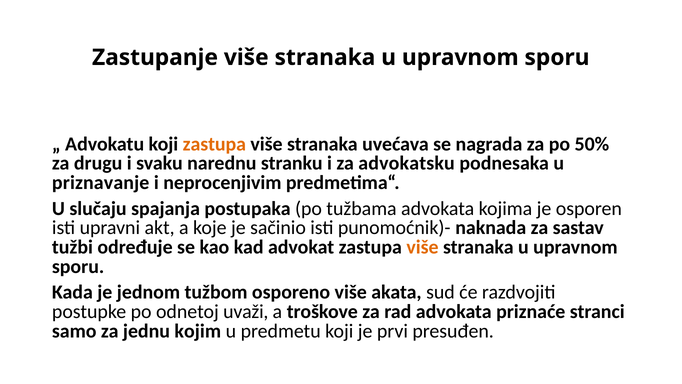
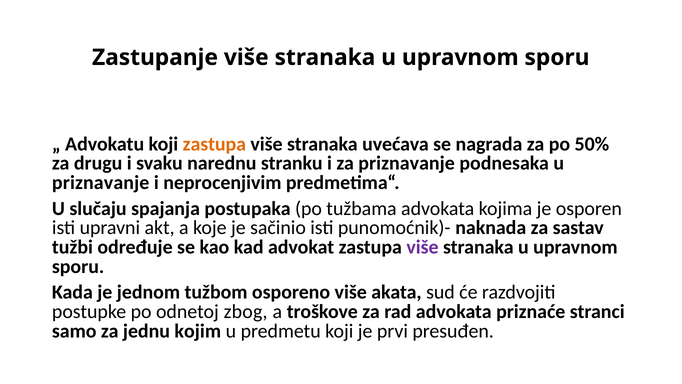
za advokatsku: advokatsku -> priznavanje (407, 163)
više colour: orange -> purple (422, 247)
uvaži: uvaži -> zbog (246, 311)
